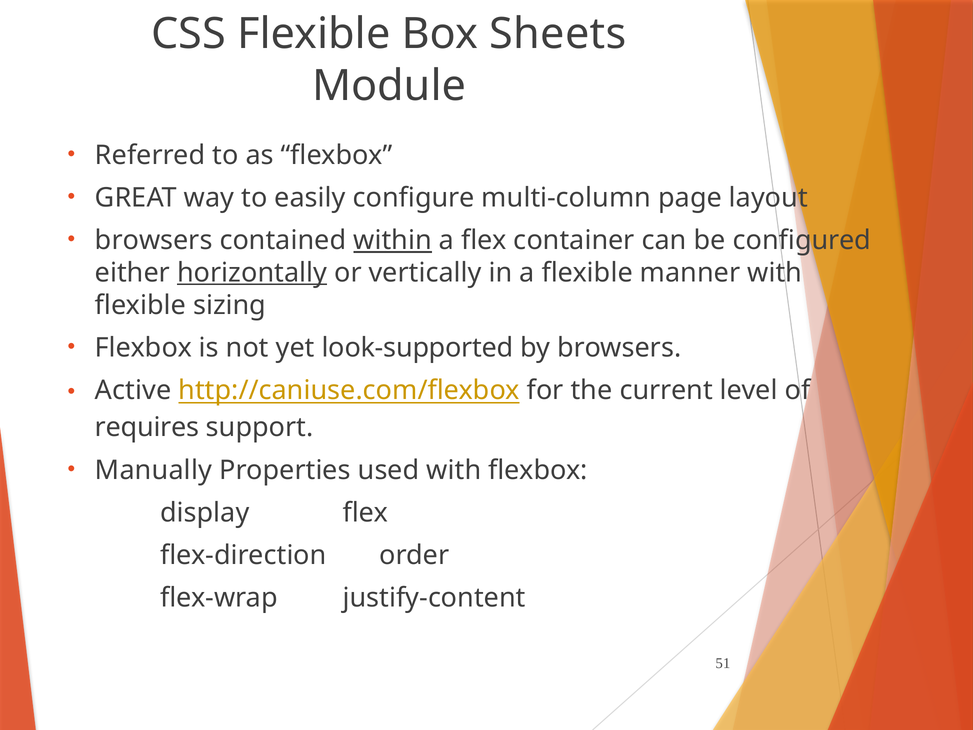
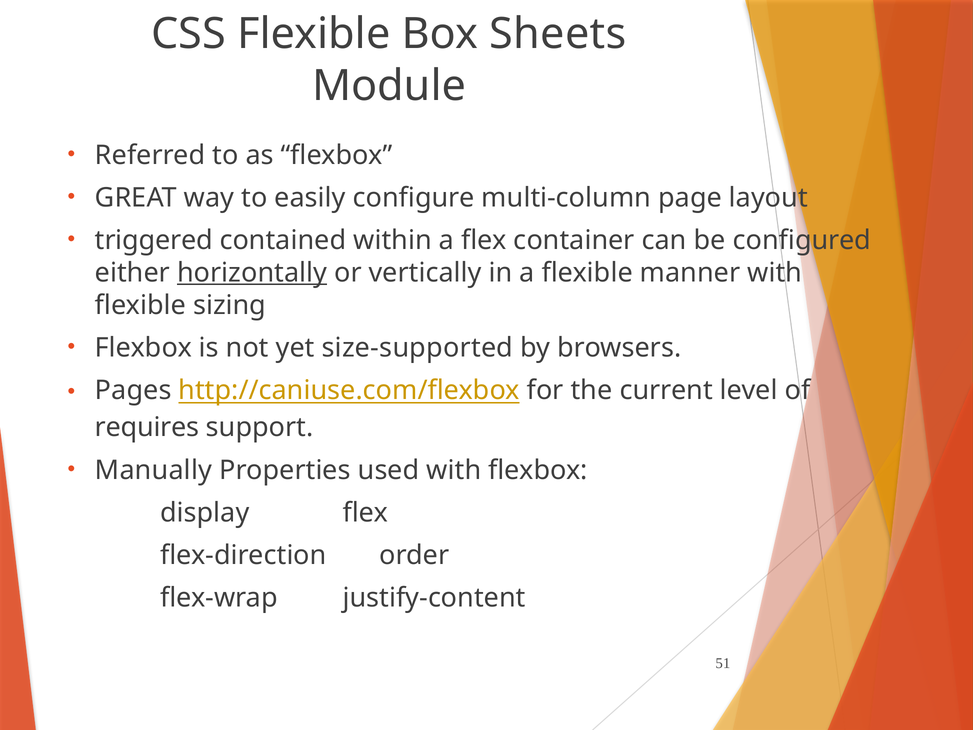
browsers: browsers -> triggered (154, 240)
within underline: present -> none (393, 240)
look-supported: look-supported -> size-supported (417, 348)
Active: Active -> Pages (133, 390)
